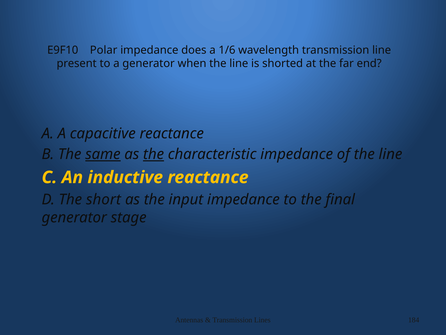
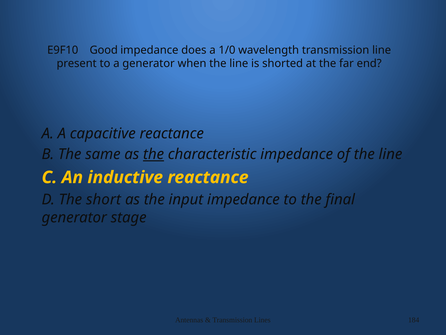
Polar: Polar -> Good (104, 50)
1/6: 1/6 -> 1/0 (227, 50)
same underline: present -> none (103, 154)
